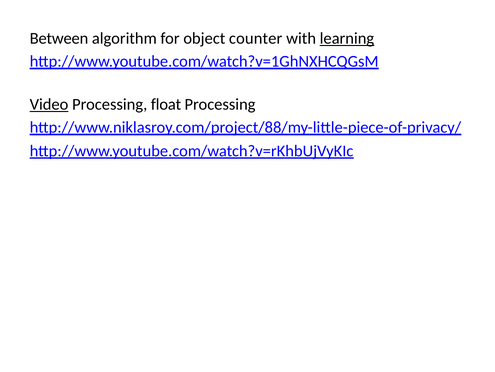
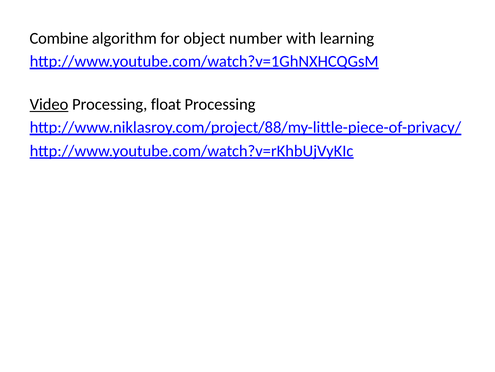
Between: Between -> Combine (59, 38)
counter: counter -> number (256, 38)
learning underline: present -> none (347, 38)
